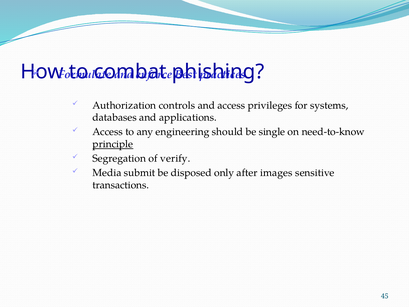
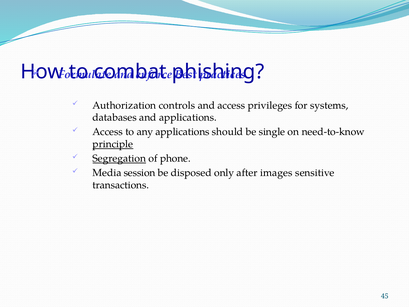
any engineering: engineering -> applications (183, 132)
Segregation underline: none -> present (119, 158)
verify: verify -> phone (175, 158)
submit: submit -> session (140, 173)
